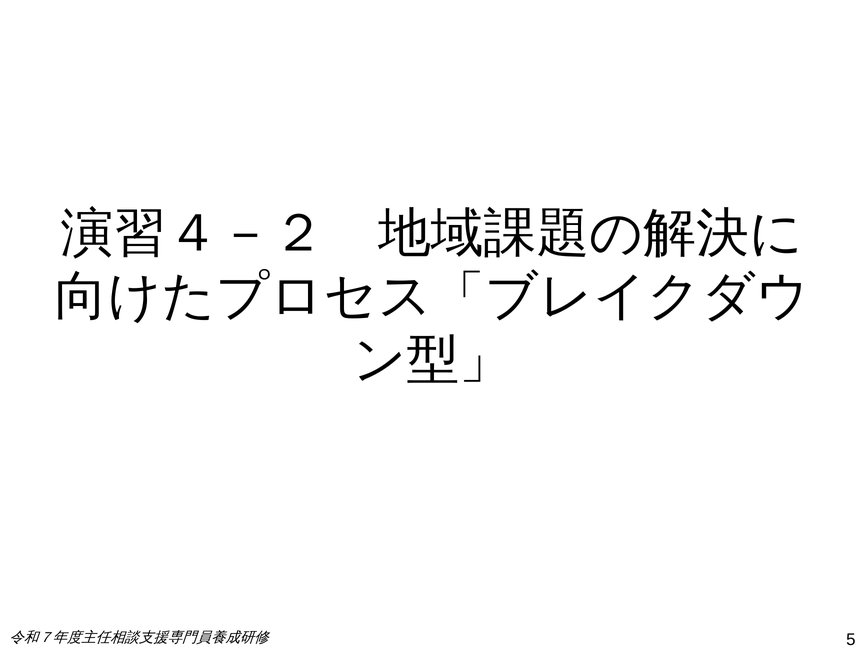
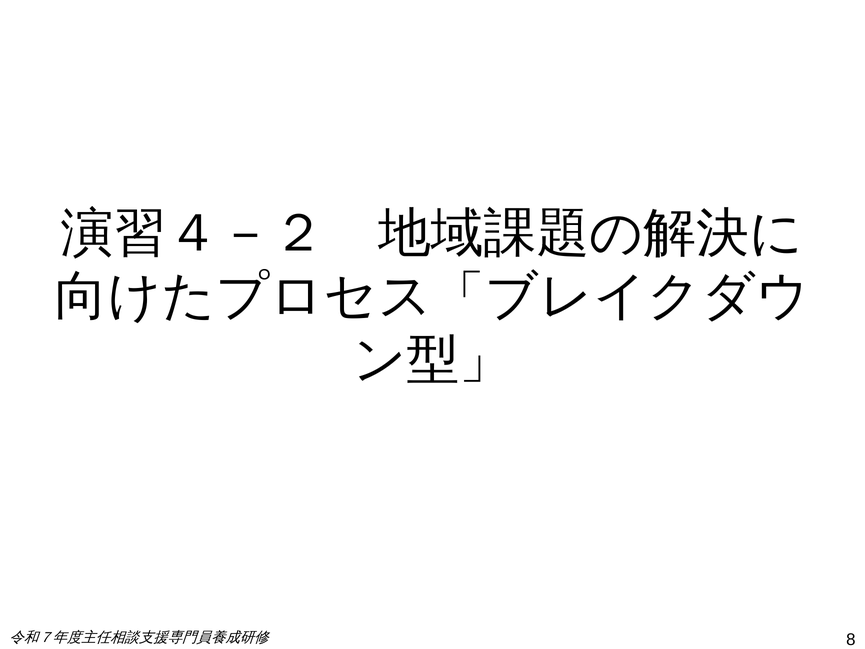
5: 5 -> 8 (851, 639)
